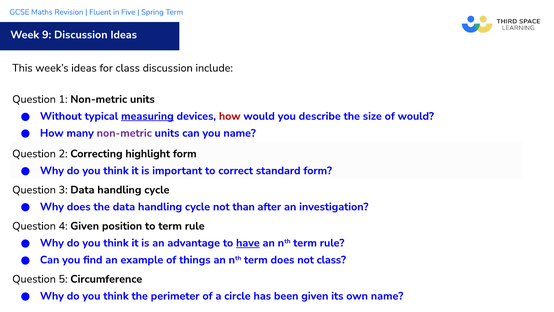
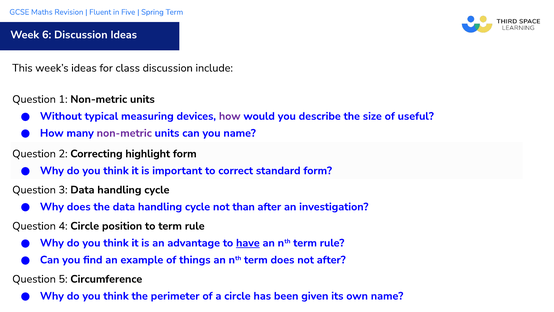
9: 9 -> 6 (47, 35)
measuring underline: present -> none (147, 116)
how colour: red -> purple (230, 116)
of would: would -> useful (416, 116)
4 Given: Given -> Circle (85, 226)
not class: class -> after (331, 260)
